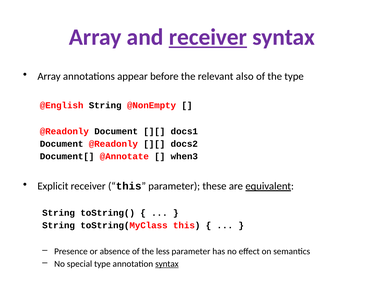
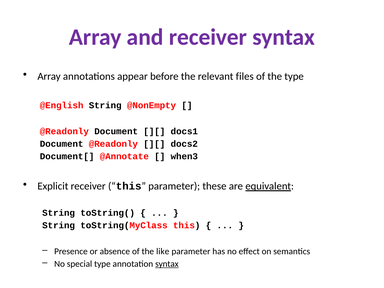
receiver underline: present -> none (208, 37)
also: also -> files (245, 76)
less: less -> like (163, 251)
